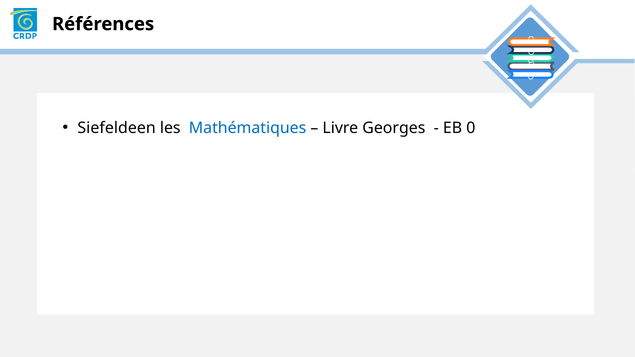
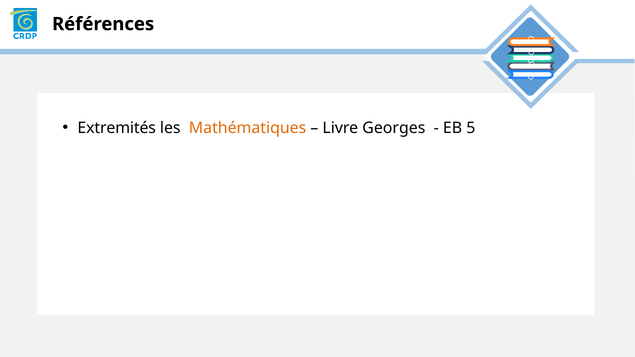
Siefeldeen: Siefeldeen -> Extremités (117, 128)
Mathématiques colour: blue -> orange (248, 128)
0: 0 -> 5 (471, 128)
